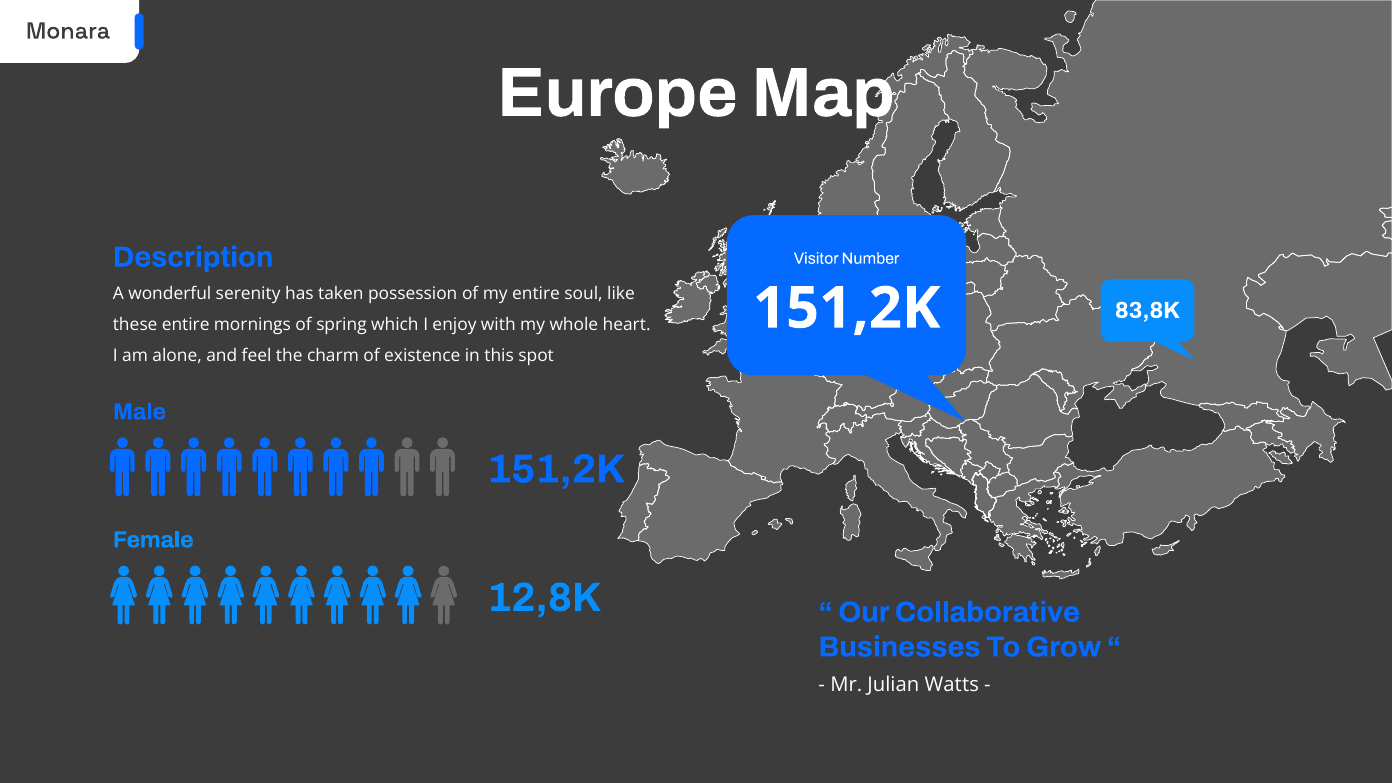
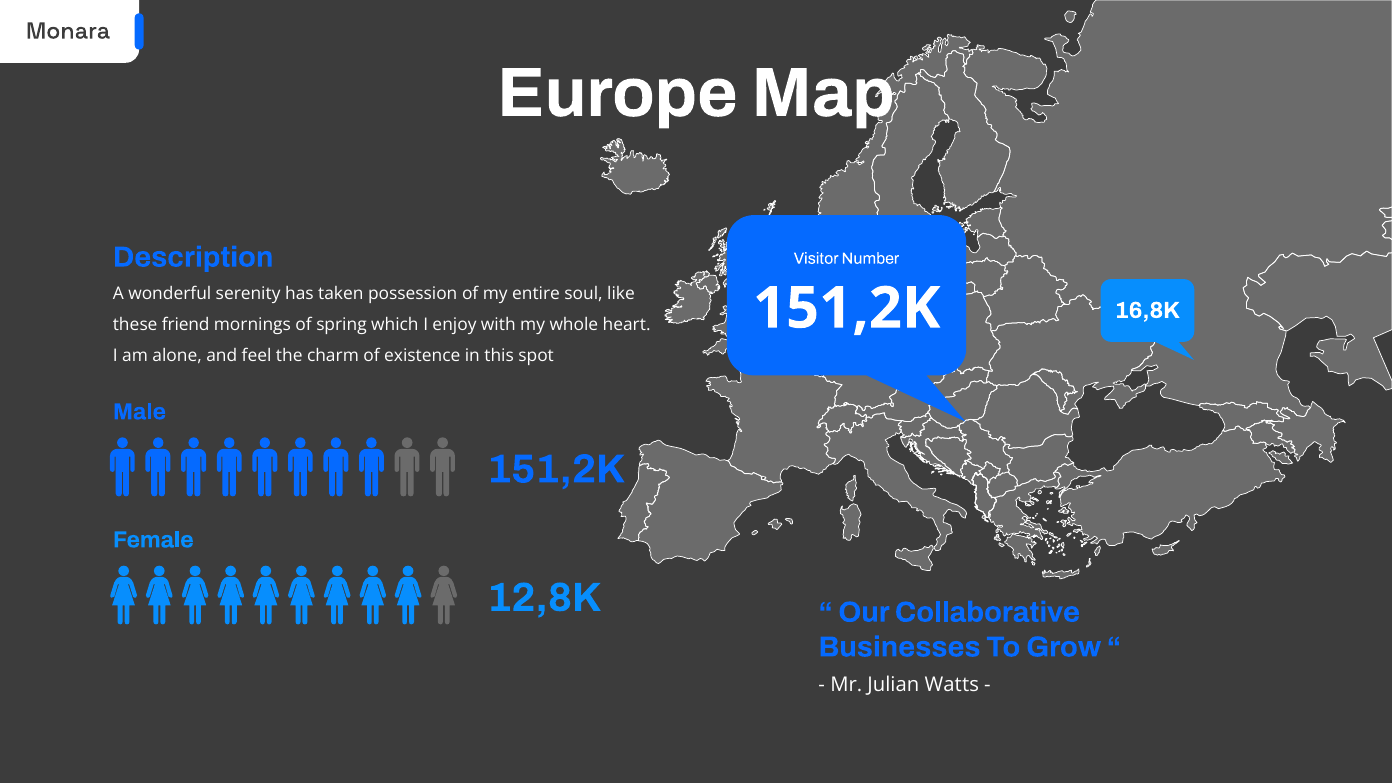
83,8K: 83,8K -> 16,8K (1147, 310)
these entire: entire -> friend (186, 325)
